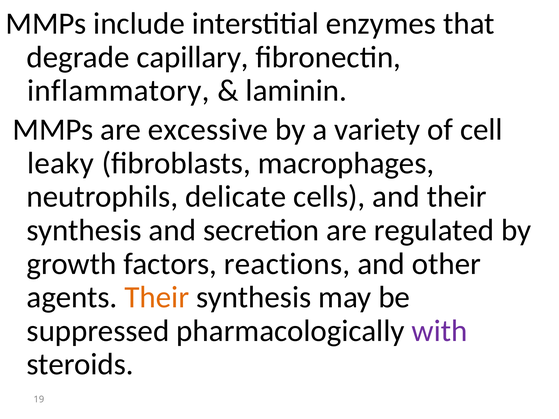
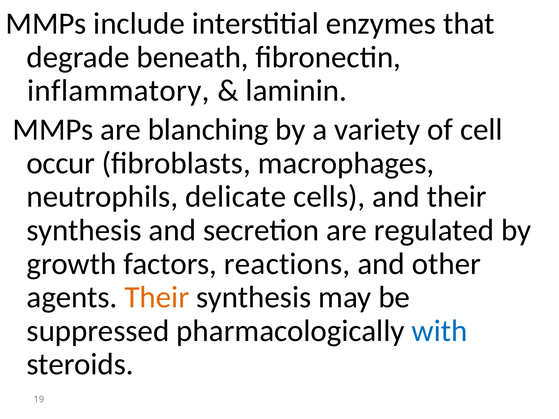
capillary: capillary -> beneath (193, 57)
excessive: excessive -> blanching (208, 130)
leaky: leaky -> occur (61, 163)
with colour: purple -> blue (440, 331)
